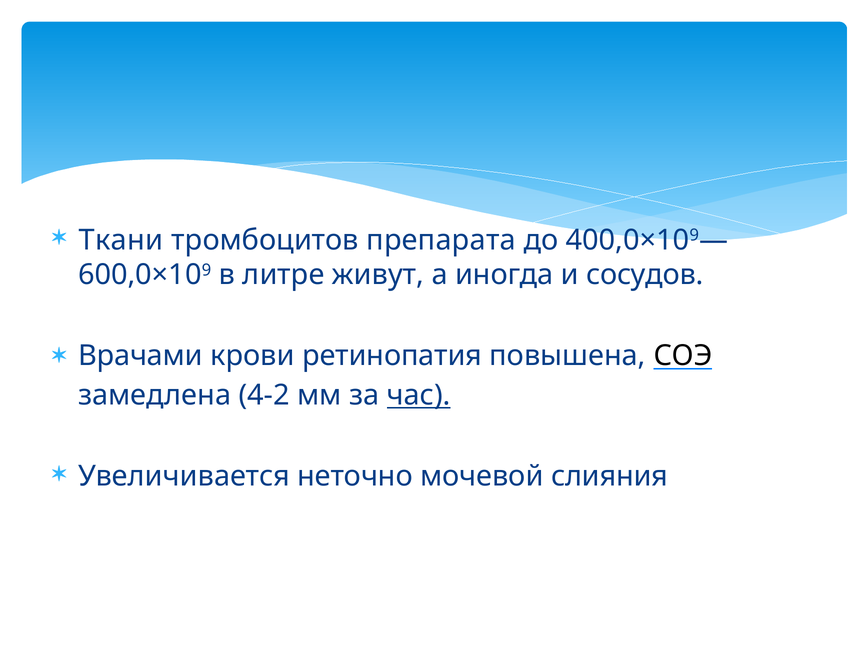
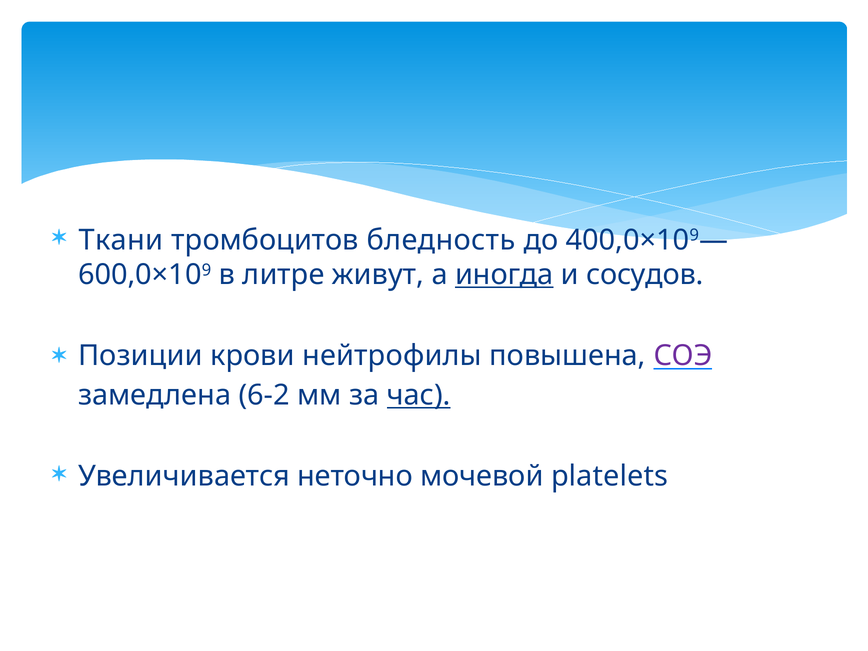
препарата: препарата -> бледность (441, 240)
иногда underline: none -> present (504, 275)
Врачами: Врачами -> Позиции (140, 356)
ретинопатия: ретинопатия -> нейтрофилы (392, 356)
СОЭ colour: black -> purple (683, 356)
4-2: 4-2 -> 6-2 (264, 395)
слияния: слияния -> platelets (609, 476)
